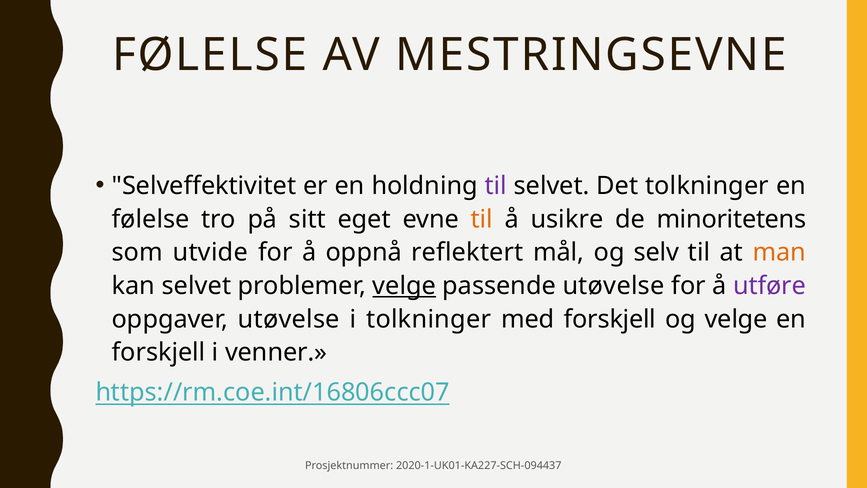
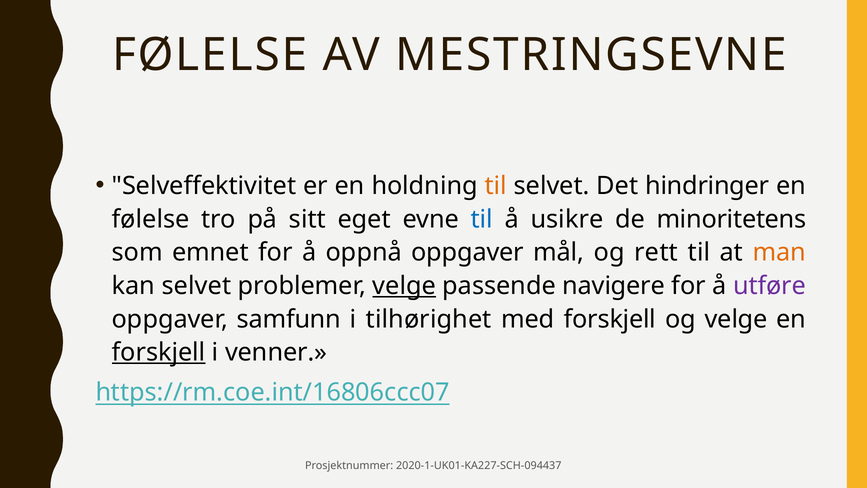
til colour: purple -> orange (496, 186)
Det tolkninger: tolkninger -> hindringer (707, 186)
til colour: orange -> blue (482, 219)
utvide: utvide -> emnet (211, 252)
oppnå reflektert: reflektert -> oppgaver (468, 252)
selv: selv -> rett (656, 252)
passende utøvelse: utøvelse -> navigere (614, 286)
oppgaver utøvelse: utøvelse -> samfunn (289, 319)
i tolkninger: tolkninger -> tilhørighet (429, 319)
forskjell underline: none -> present (159, 352)
